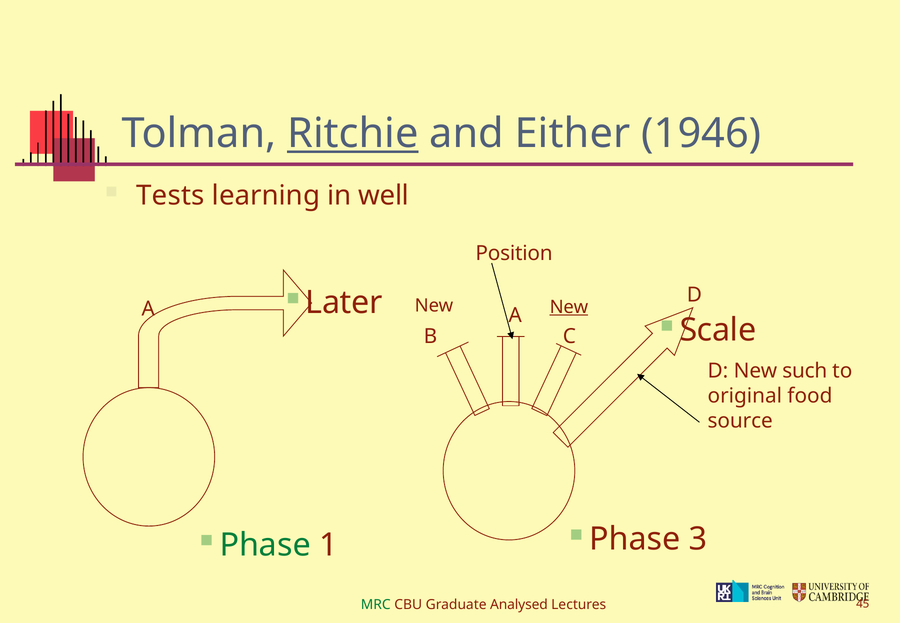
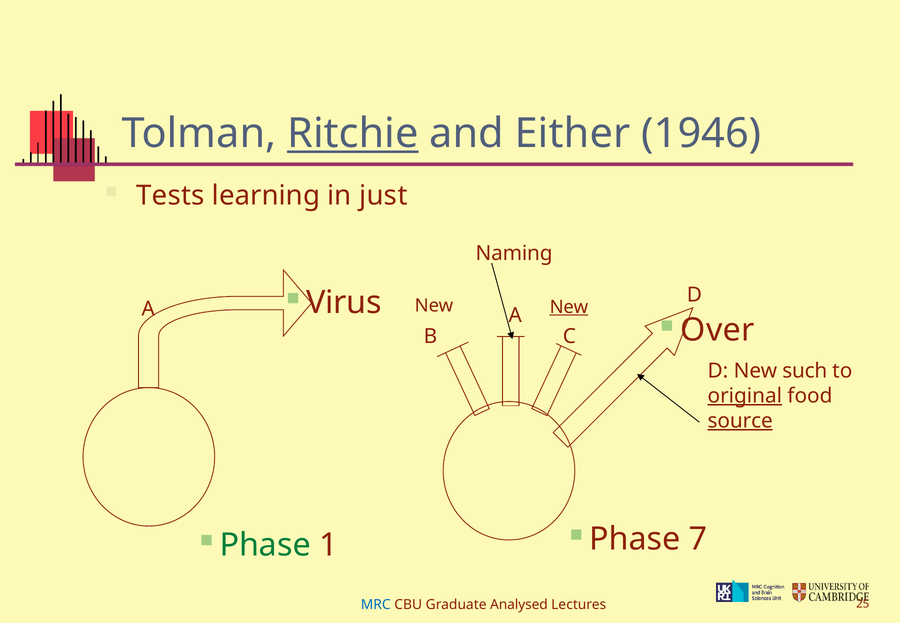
well: well -> just (383, 196)
Position: Position -> Naming (514, 253)
Later: Later -> Virus (344, 303)
Scale: Scale -> Over (718, 330)
original underline: none -> present (745, 396)
source underline: none -> present (740, 421)
3: 3 -> 7 (698, 539)
MRC colour: green -> blue (376, 605)
45: 45 -> 25 (863, 604)
